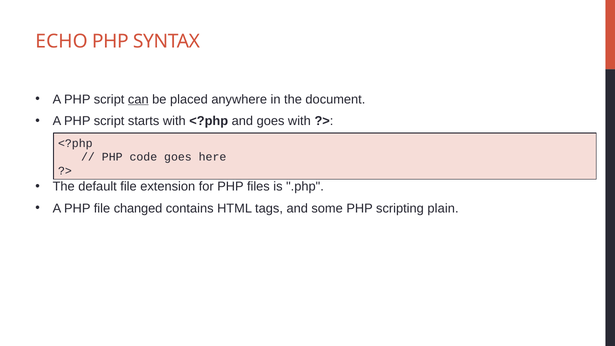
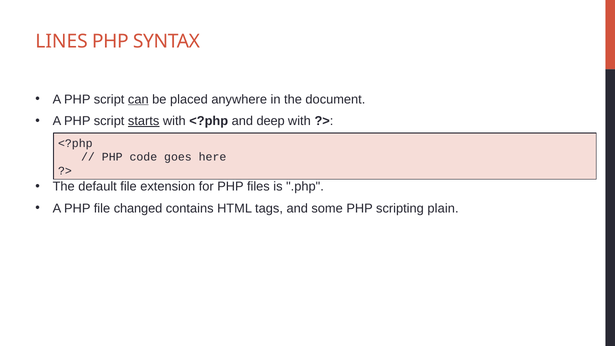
ECHO: ECHO -> LINES (62, 41)
starts underline: none -> present (144, 121)
and goes: goes -> deep (271, 121)
